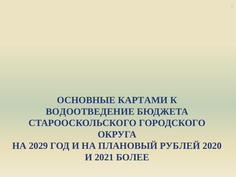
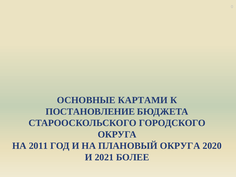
ВОДООТВЕДЕНИЕ: ВОДООТВЕДЕНИЕ -> ПОСТАНОВЛЕНИЕ (90, 112)
2029: 2029 -> 2011 (38, 146)
ПЛАНОВЫЙ РУБЛЕЙ: РУБЛЕЙ -> ОКРУГА (180, 146)
